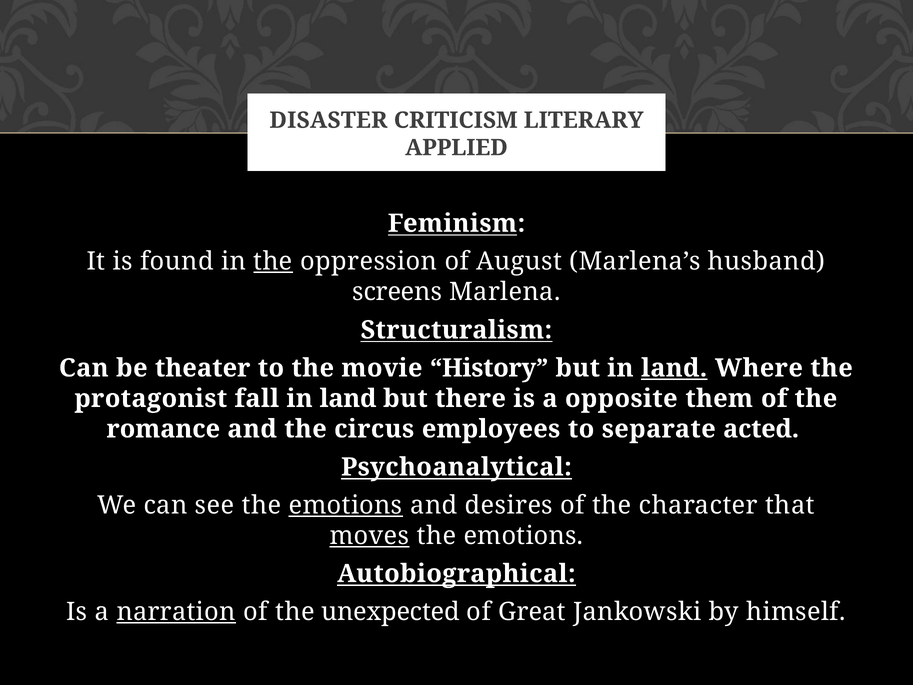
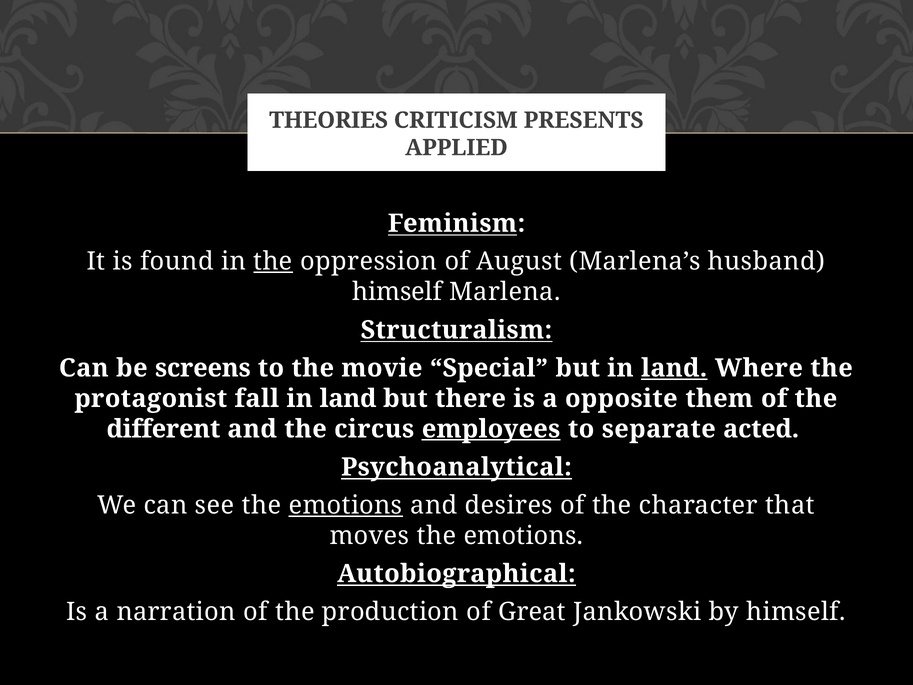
DISASTER: DISASTER -> THEORIES (329, 120)
LITERARY: LITERARY -> PRESENTS (584, 120)
screens: screens -> himself (397, 292)
theater: theater -> screens (203, 368)
History: History -> Special (489, 368)
romance: romance -> different (163, 429)
employees underline: none -> present (491, 429)
moves underline: present -> none (369, 535)
narration underline: present -> none (176, 612)
unexpected: unexpected -> production (390, 612)
